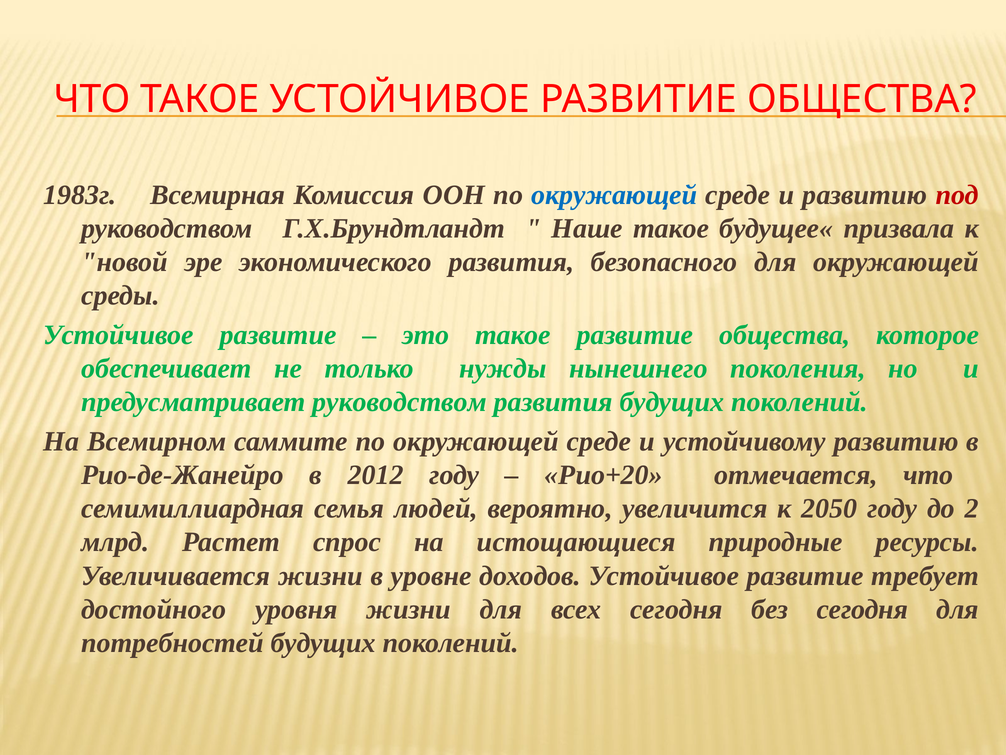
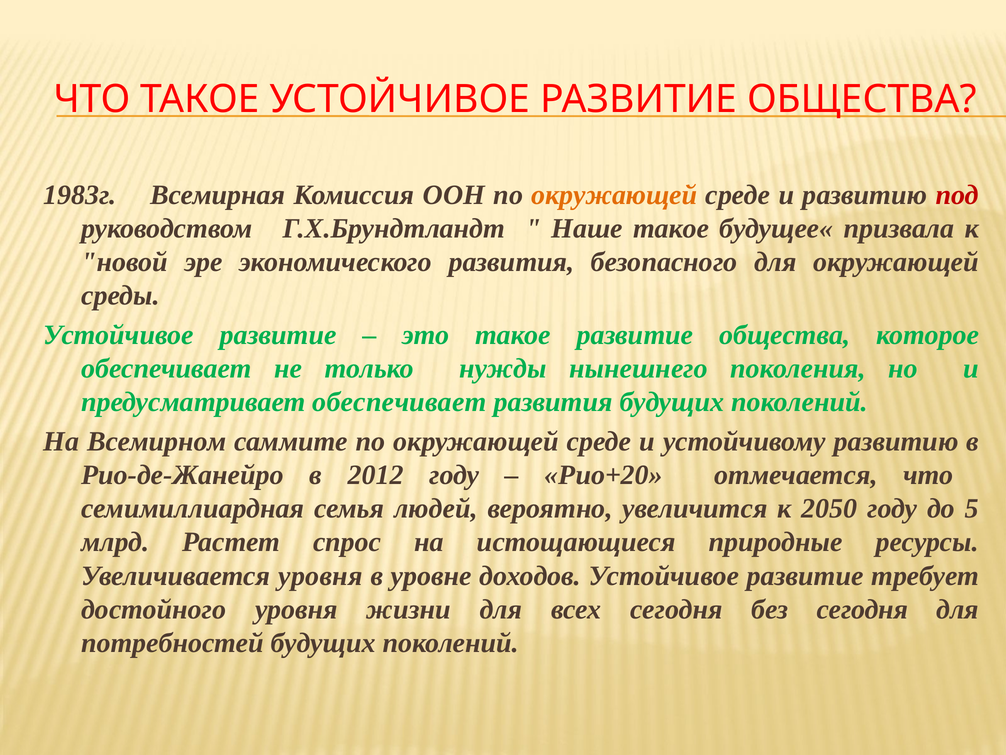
окружающей colour: blue -> orange (614, 195)
предусматривает руководством: руководством -> обеспечивает (400, 402)
2: 2 -> 5 (972, 508)
Увеличивается жизни: жизни -> уровня (320, 575)
